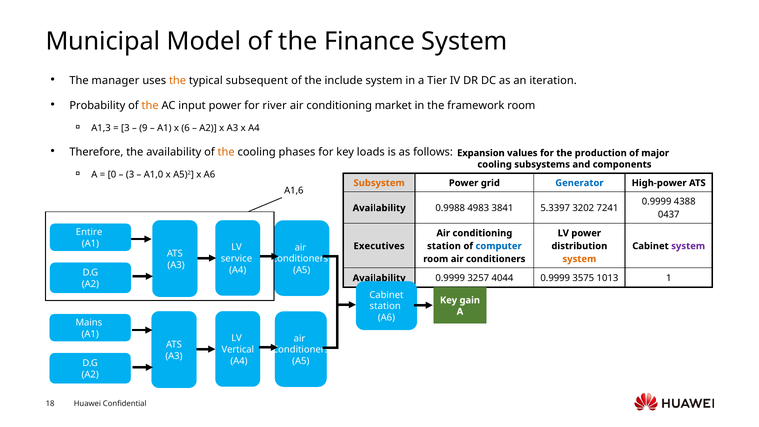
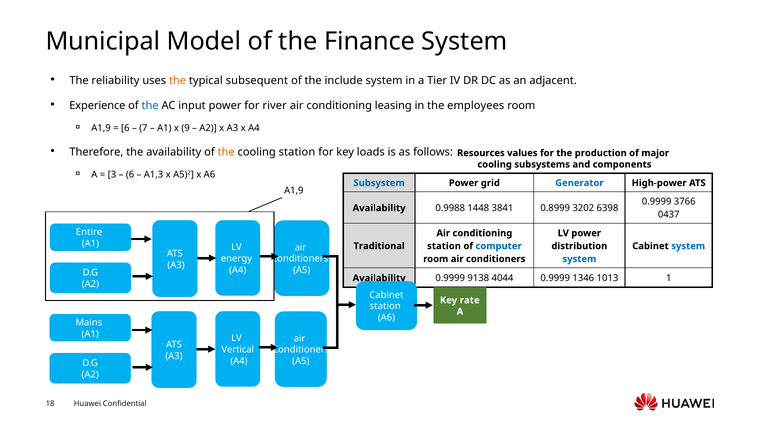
manager: manager -> reliability (115, 81)
iteration: iteration -> adjacent (553, 81)
Probability: Probability -> Experience (97, 106)
the colour: orange -> blue (150, 106)
market: market -> leasing (393, 106)
framework: framework -> employees (476, 106)
A1,3: A1,3 -> A1,9 (101, 128)
3: 3 -> 6 (125, 128)
9: 9 -> 7 (143, 128)
6: 6 -> 9 (186, 128)
cooling phases: phases -> station (297, 152)
Expansion: Expansion -> Resources (481, 153)
0: 0 -> 3 (112, 175)
3: 3 -> 6 (130, 175)
A1,0: A1,0 -> A1,3 (154, 175)
Subsystem colour: orange -> blue (379, 183)
A1,6: A1,6 -> A1,9 (294, 191)
4388: 4388 -> 3766 (685, 202)
4983: 4983 -> 1448 (478, 208)
5.3397: 5.3397 -> 0.8999 (555, 208)
7241: 7241 -> 6398 (607, 208)
Executives: Executives -> Traditional (379, 246)
system colour: purple -> blue (688, 246)
service: service -> energy (236, 259)
system colour: orange -> blue (579, 259)
3257: 3257 -> 9138 (478, 278)
3575: 3575 -> 1346 (583, 278)
gain: gain -> rate (470, 300)
